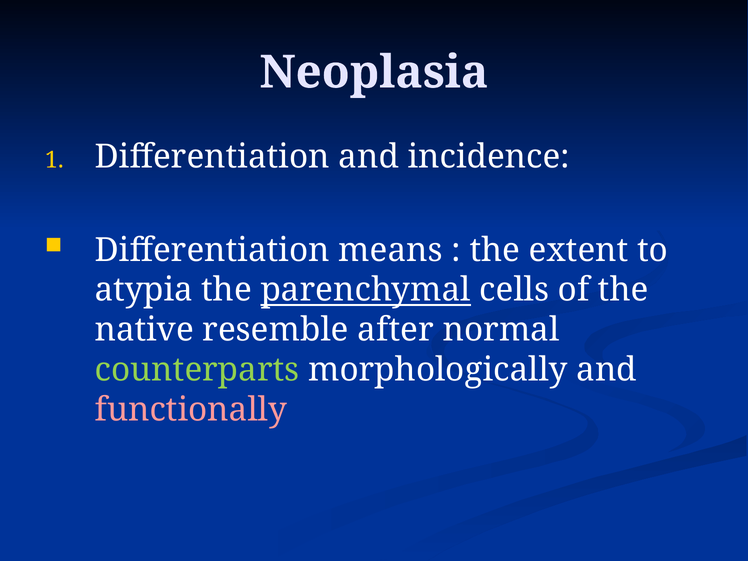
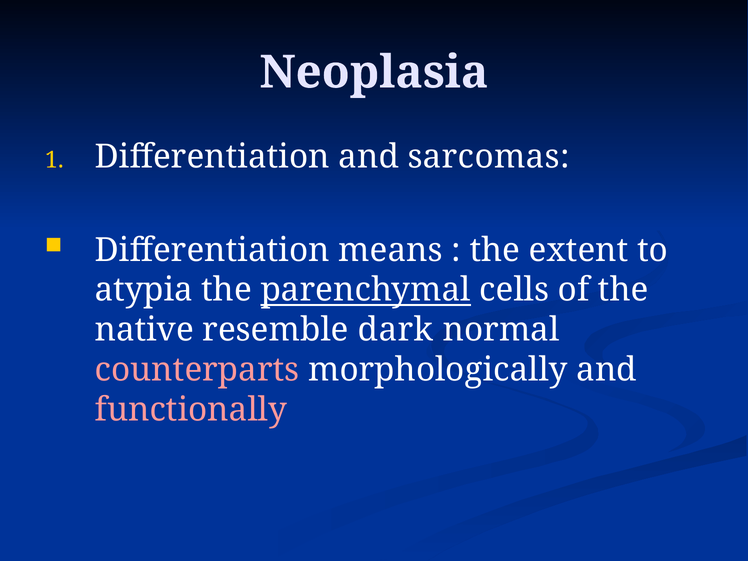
incidence: incidence -> sarcomas (489, 157)
after: after -> dark (396, 330)
counterparts colour: light green -> pink (197, 370)
